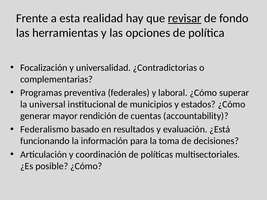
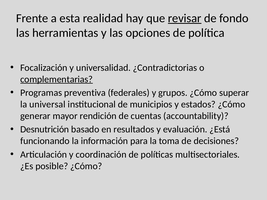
complementarias underline: none -> present (57, 79)
laboral: laboral -> grupos (173, 93)
Federalismo: Federalismo -> Desnutrición (45, 130)
